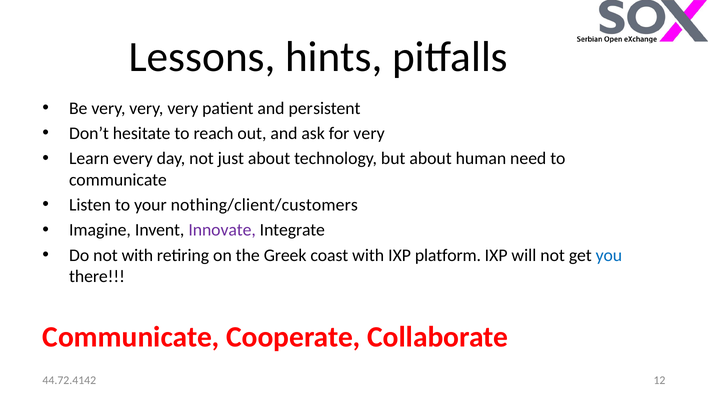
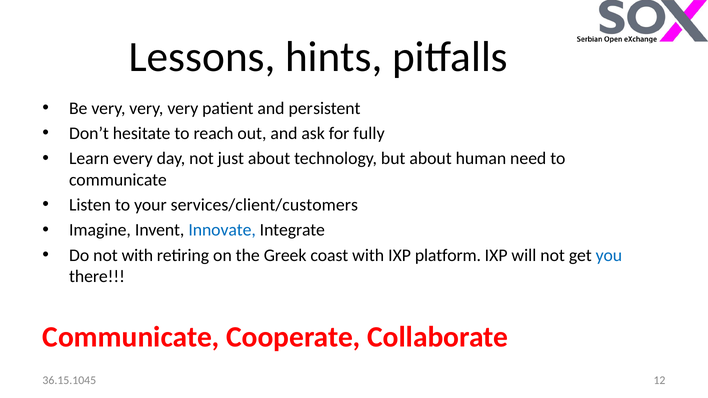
for very: very -> fully (369, 134)
nothing/client/customers: nothing/client/customers -> services/client/customers (264, 205)
Innovate colour: purple -> blue (222, 230)
44.72.4142: 44.72.4142 -> 36.15.1045 (69, 381)
